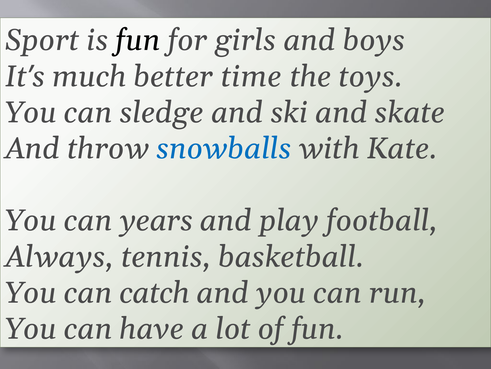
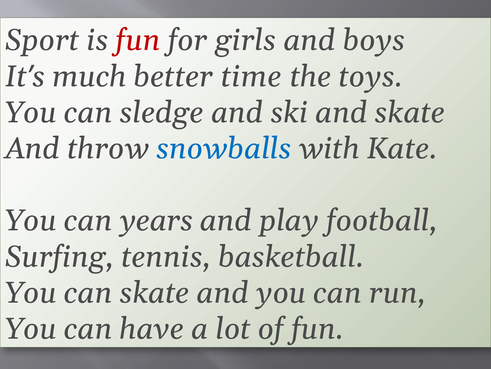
fun colour: black -> red (138, 40)
Always: Always -> Surfing (59, 256)
can catch: catch -> skate (155, 292)
